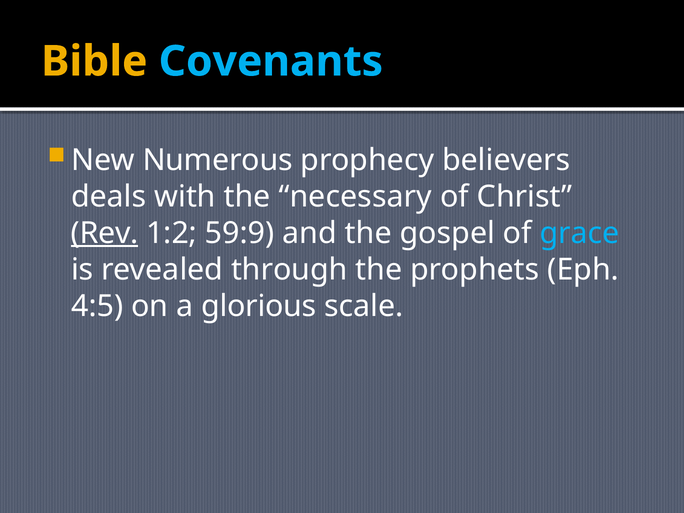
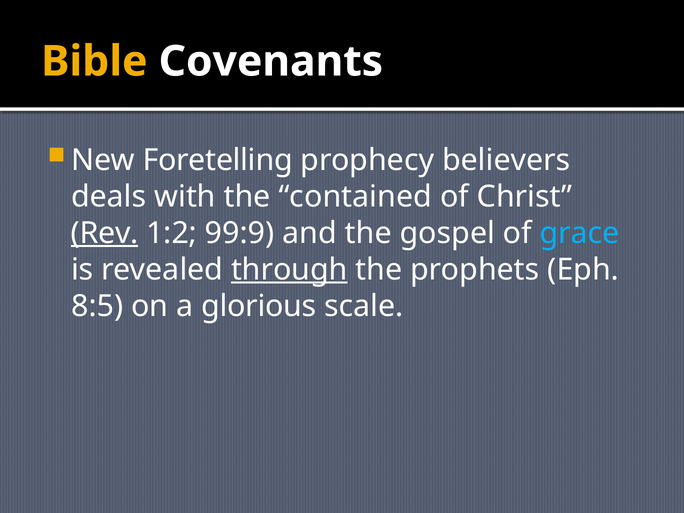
Covenants colour: light blue -> white (271, 61)
Numerous: Numerous -> Foretelling (218, 160)
necessary: necessary -> contained (355, 197)
59:9: 59:9 -> 99:9 (240, 233)
through underline: none -> present (289, 270)
4:5: 4:5 -> 8:5 (97, 306)
